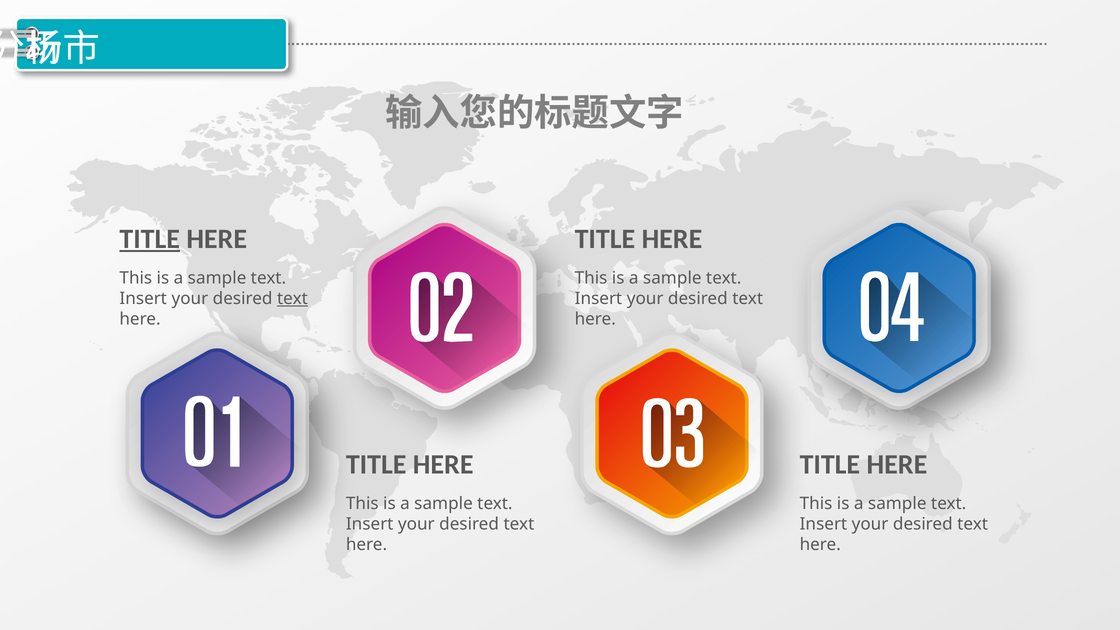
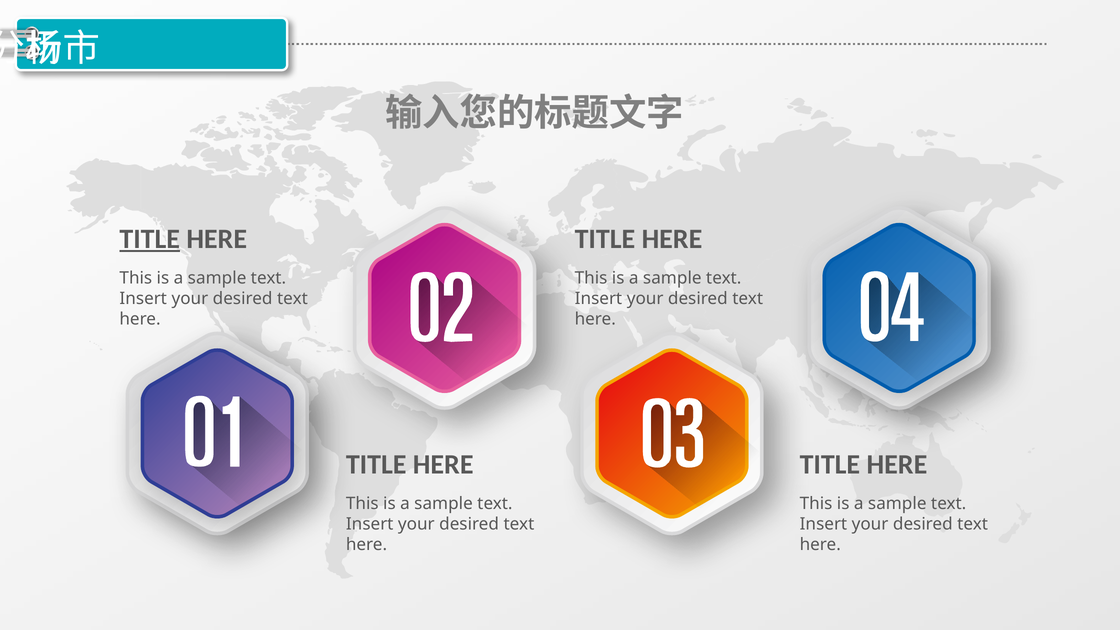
text underline: present -> none (292, 299)
